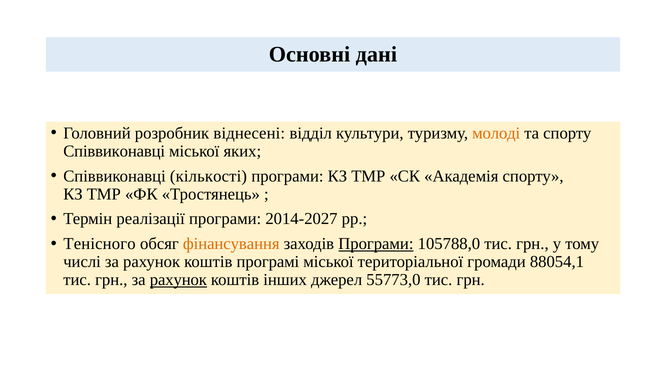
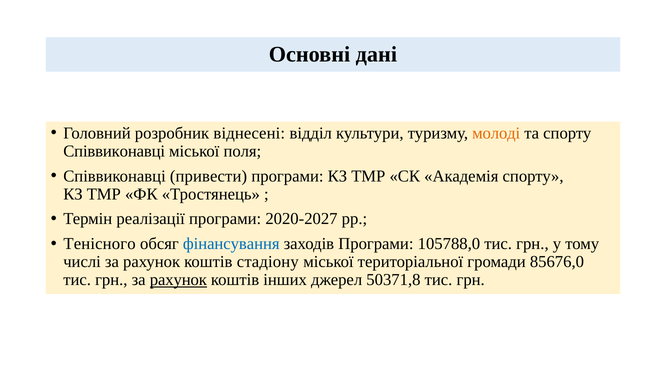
яких: яких -> поля (242, 151)
кількості: кількості -> привести (208, 176)
2014-2027: 2014-2027 -> 2020-2027 (301, 219)
фінансування colour: orange -> blue (231, 244)
Програми underline: present -> none (376, 244)
програмі: програмі -> стадіону (268, 262)
88054,1: 88054,1 -> 85676,0 (557, 262)
55773,0: 55773,0 -> 50371,8 (393, 280)
